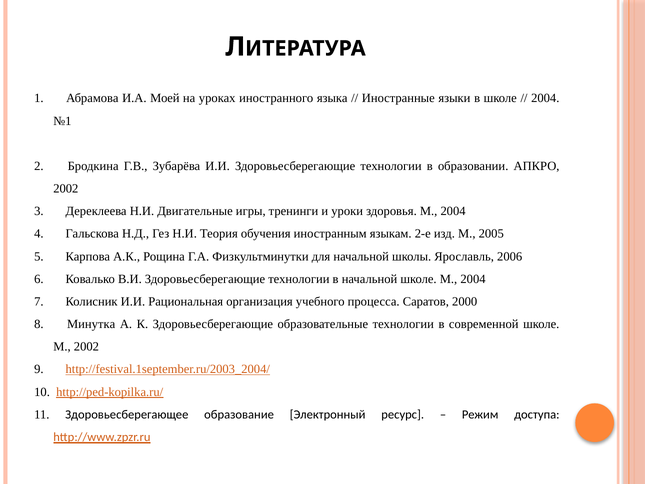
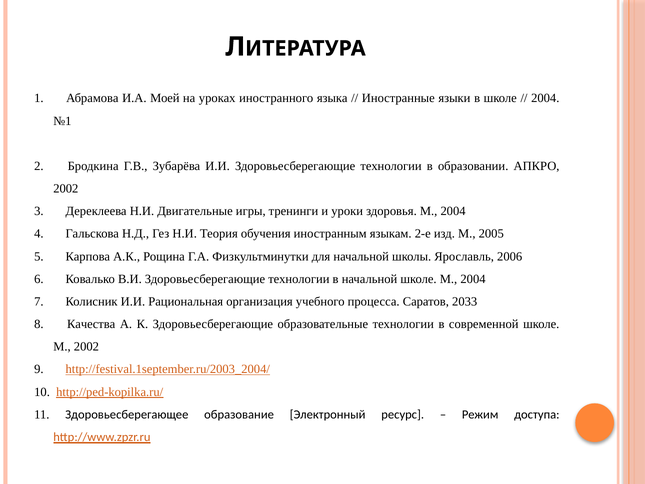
2000: 2000 -> 2033 (465, 301)
Минутка: Минутка -> Качества (91, 324)
